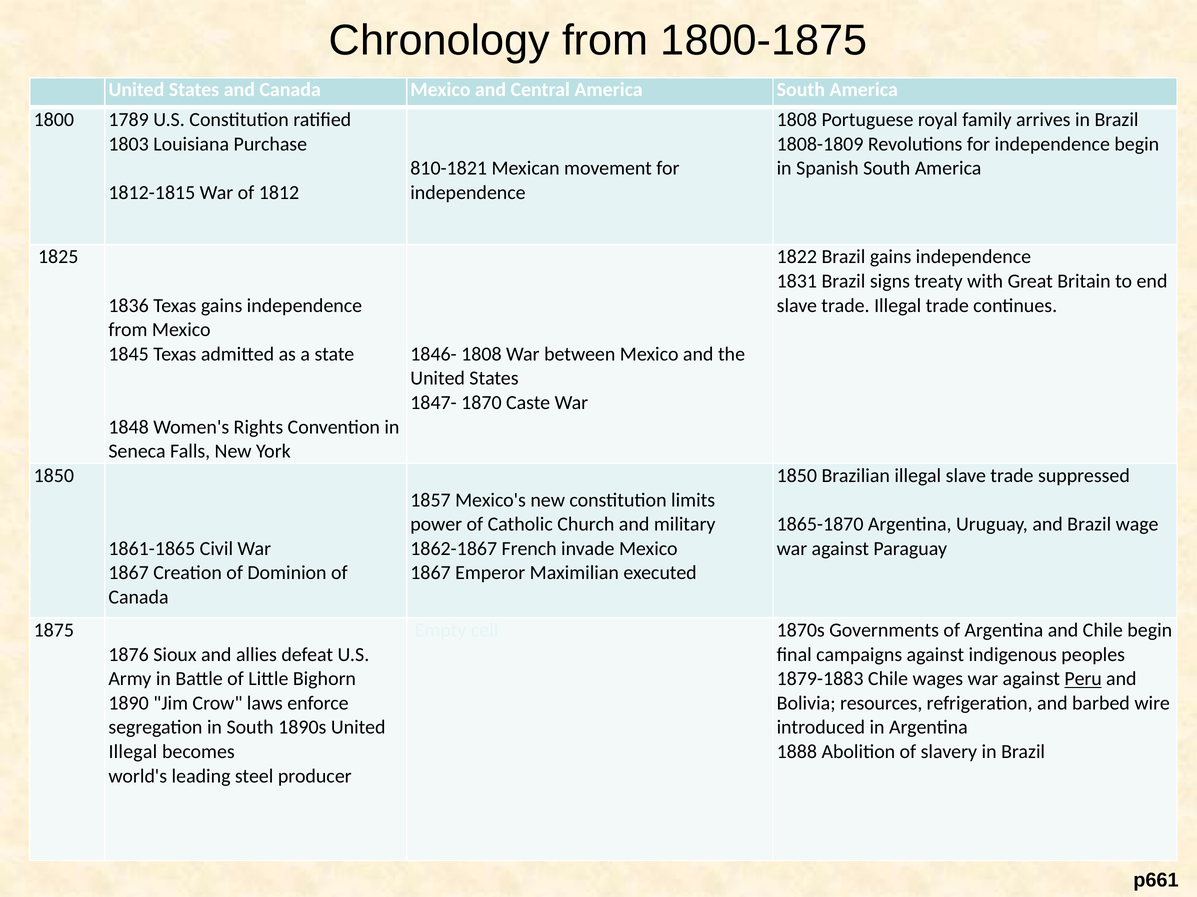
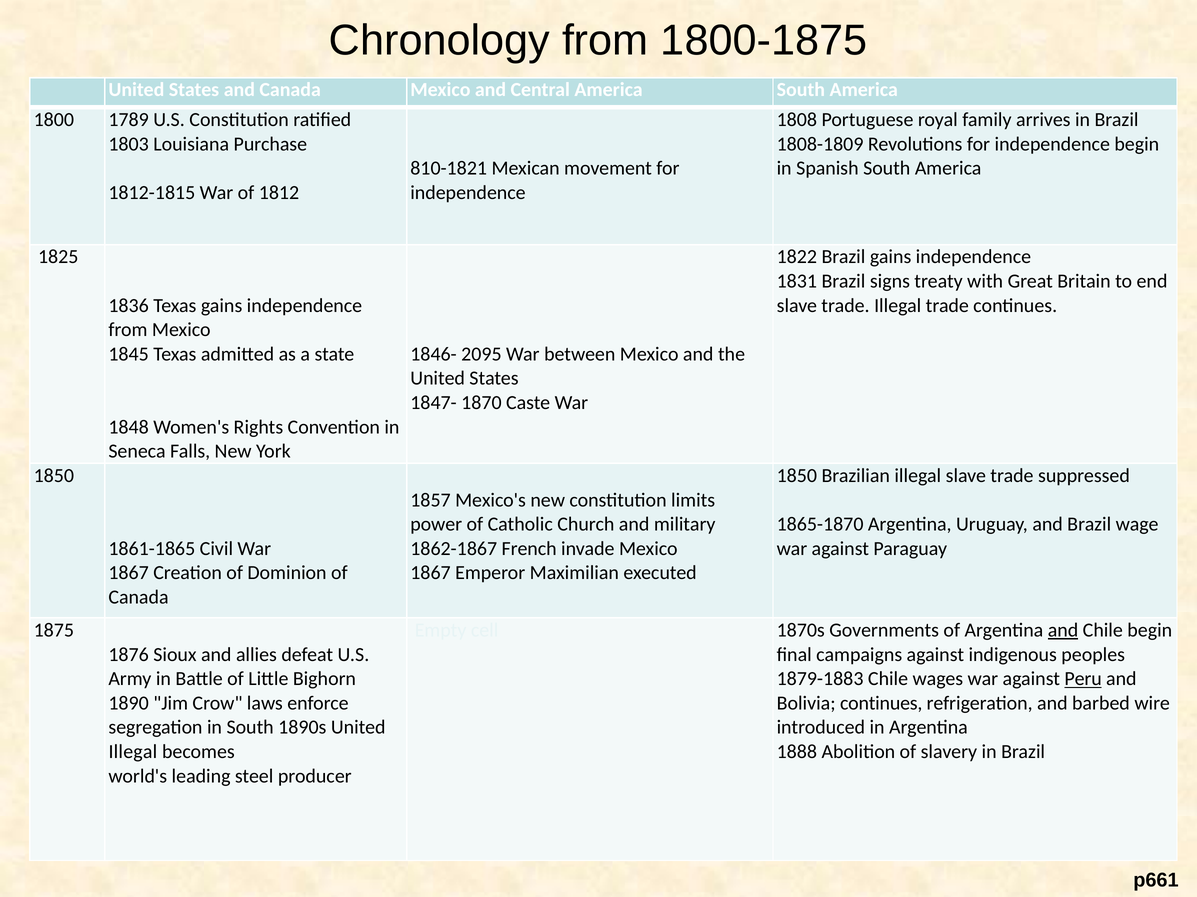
1846- 1808: 1808 -> 2095 (481, 354)
and underline: none -> present (1063, 631)
Bolivia resources: resources -> continues (881, 704)
